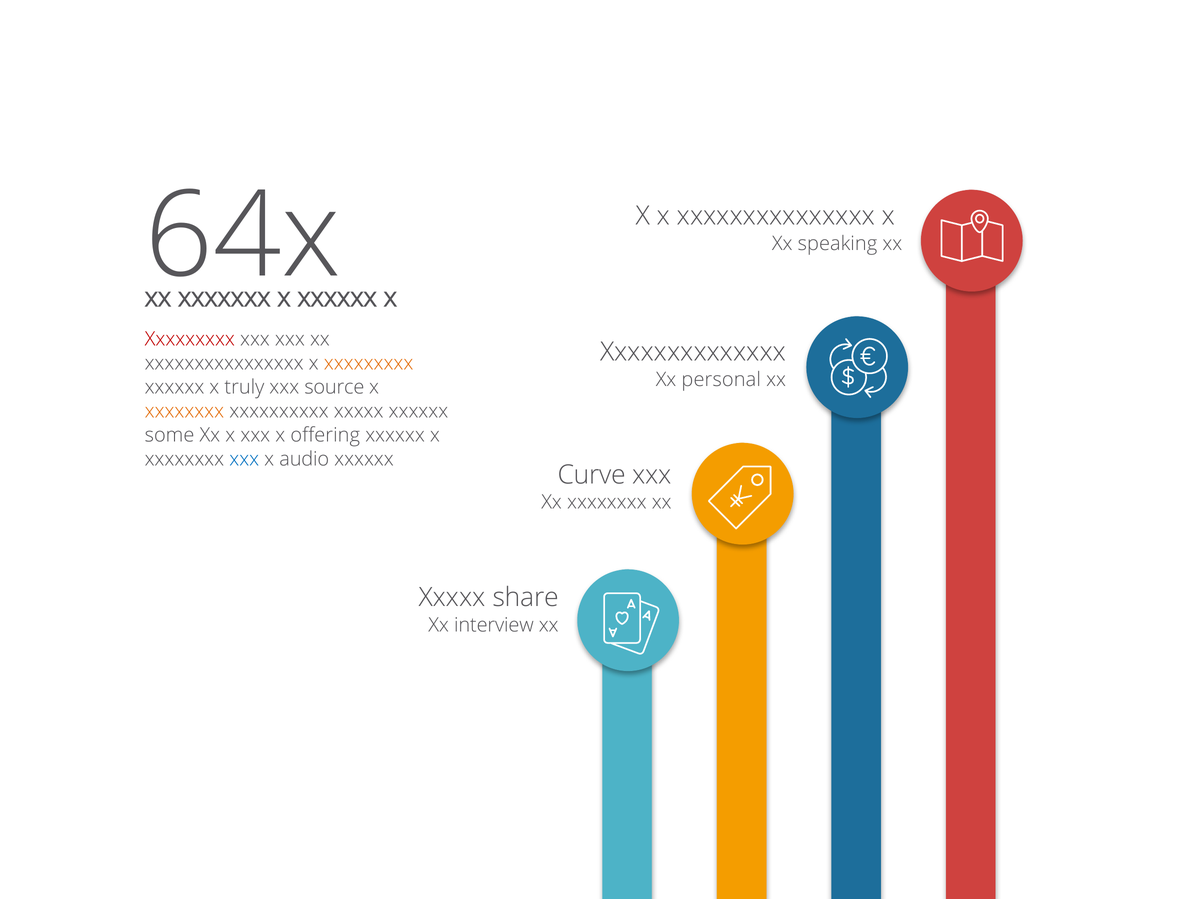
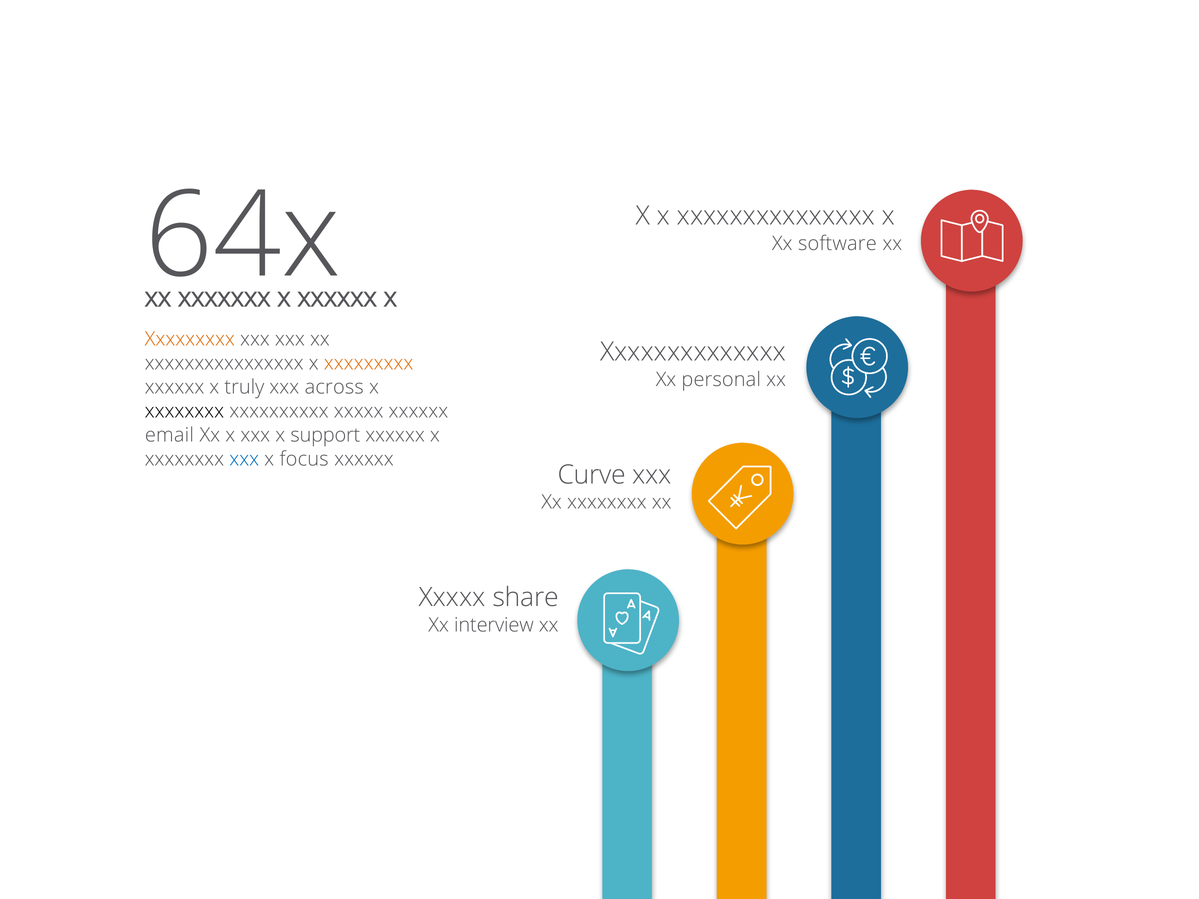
speaking: speaking -> software (837, 244)
Xxxxxxxxx colour: red -> orange (190, 339)
source: source -> across (334, 387)
xxxxxxxx colour: orange -> black (184, 411)
some: some -> email (169, 435)
offering: offering -> support (325, 435)
audio: audio -> focus (304, 459)
